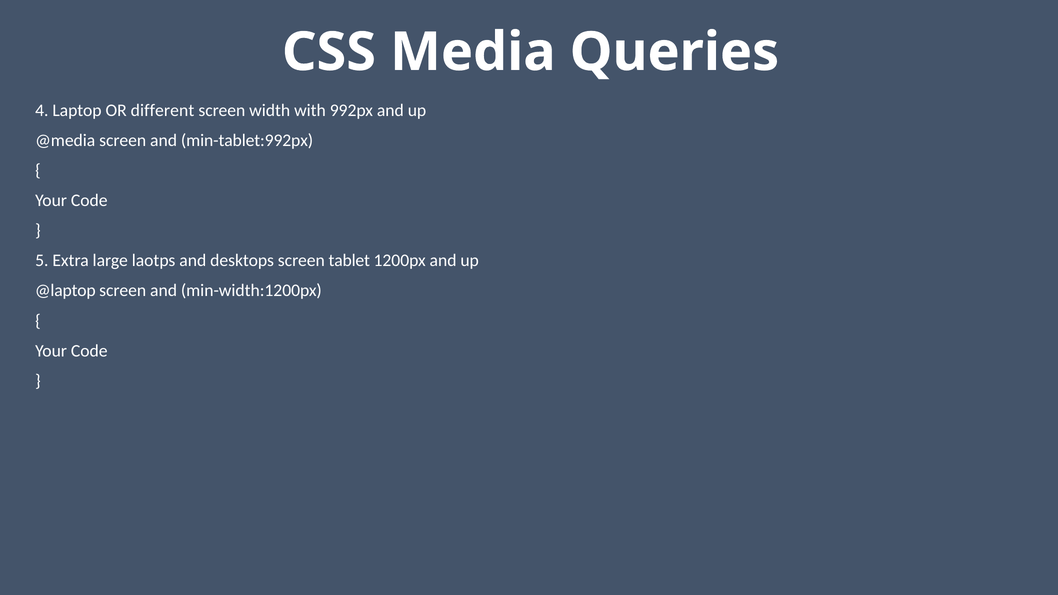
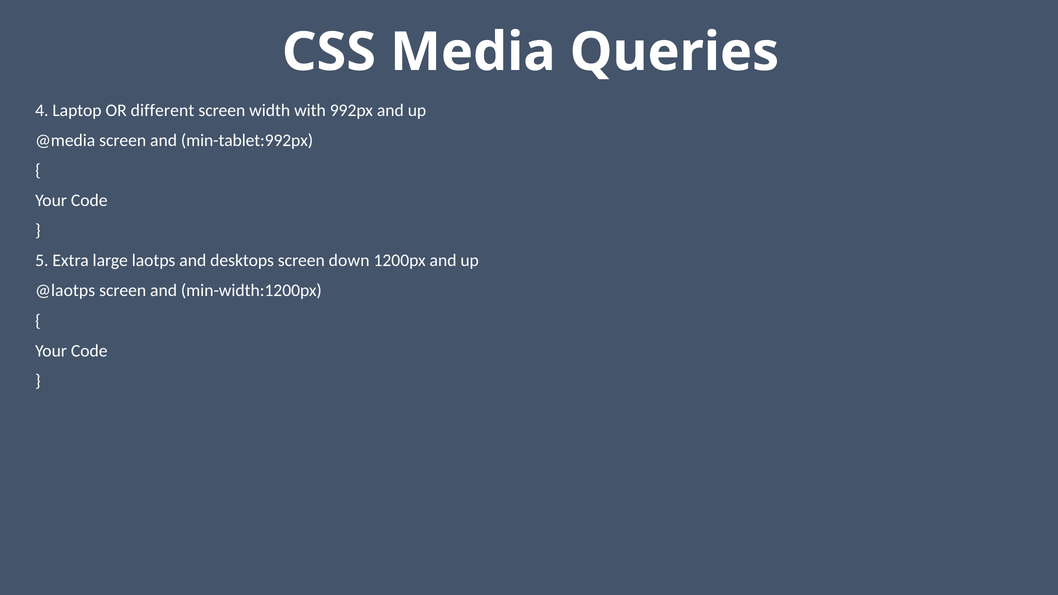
tablet: tablet -> down (349, 261)
@laptop: @laptop -> @laotps (65, 291)
